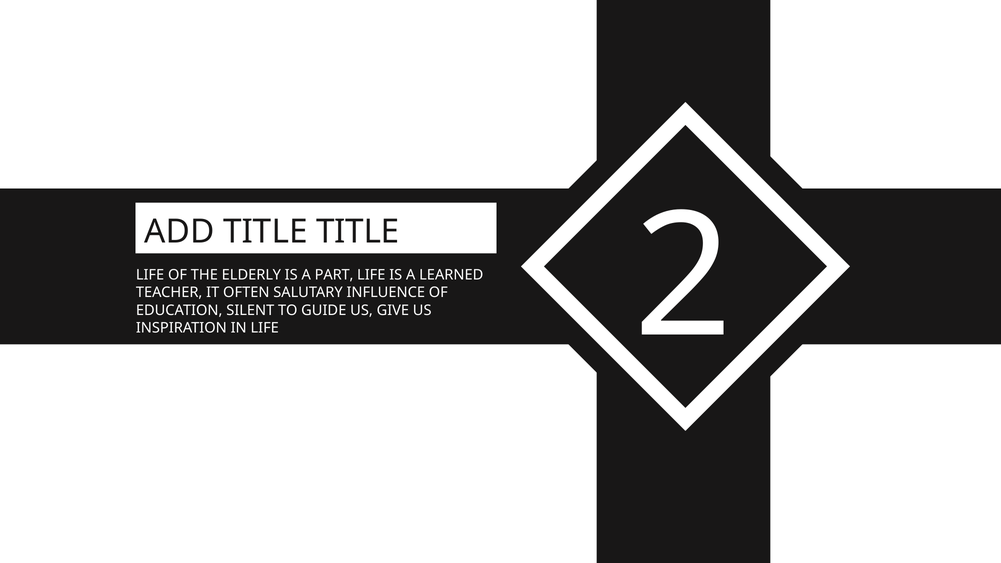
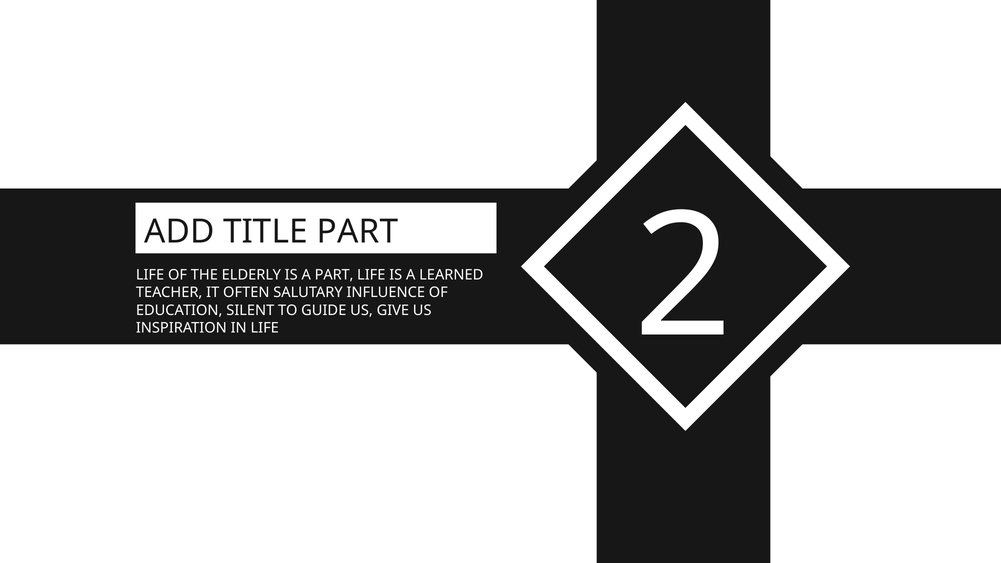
TITLE TITLE: TITLE -> PART (357, 232)
